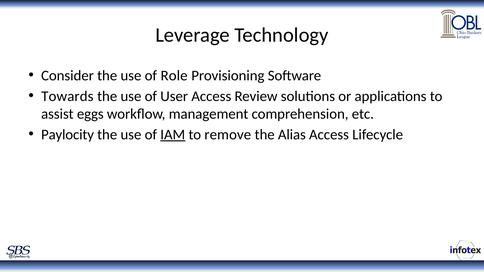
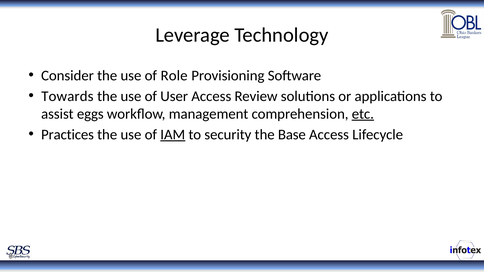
etc underline: none -> present (363, 114)
Paylocity: Paylocity -> Practices (68, 135)
remove: remove -> security (228, 135)
Alias: Alias -> Base (292, 135)
